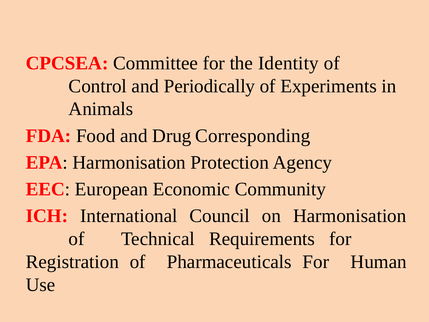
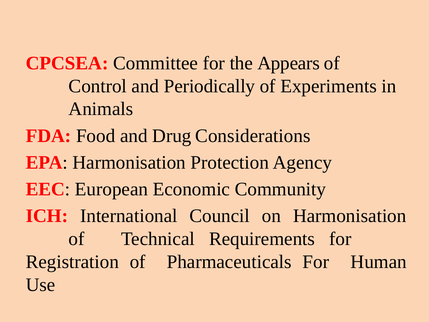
Identity: Identity -> Appears (289, 63)
Corresponding: Corresponding -> Considerations (253, 136)
